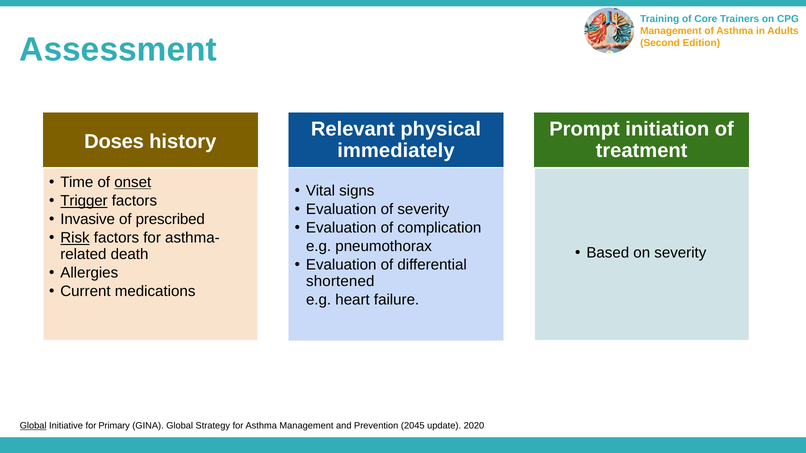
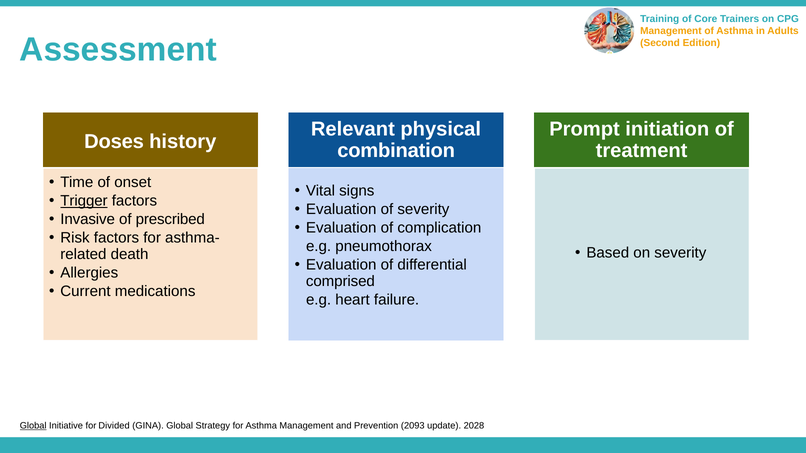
immediately: immediately -> combination (396, 151)
onset underline: present -> none (133, 182)
Risk underline: present -> none (75, 238)
shortened: shortened -> comprised (340, 281)
Primary: Primary -> Divided (114, 426)
2045: 2045 -> 2093 (413, 426)
2020: 2020 -> 2028 (474, 426)
